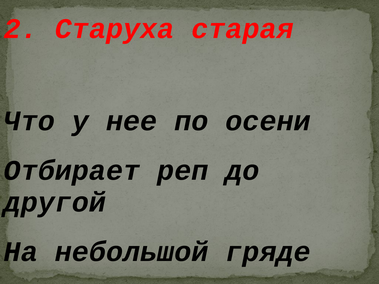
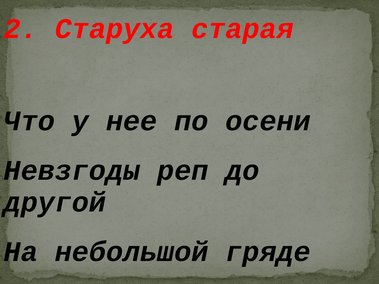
Отбирает: Отбирает -> Невзгоды (72, 171)
